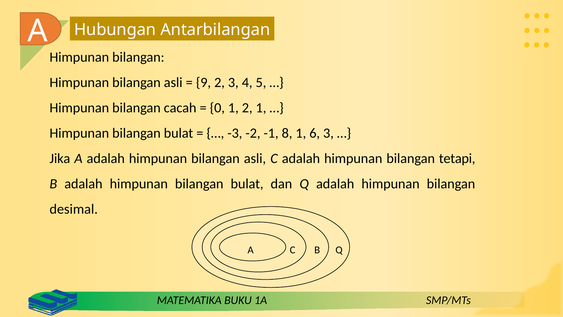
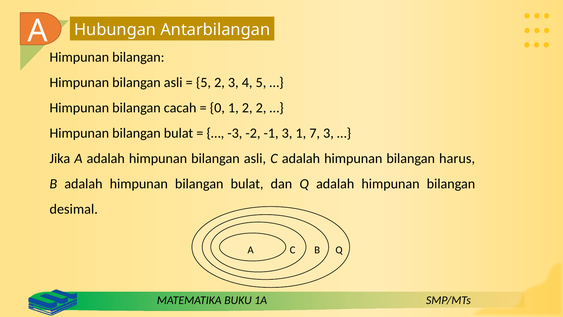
9: 9 -> 5 (203, 82)
2 1: 1 -> 2 (261, 108)
-1 8: 8 -> 3 (287, 133)
6: 6 -> 7 (315, 133)
tetapi: tetapi -> harus (457, 158)
